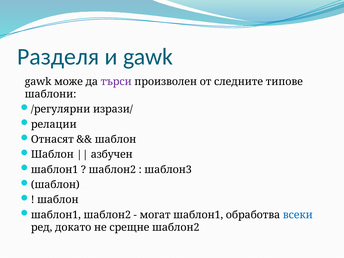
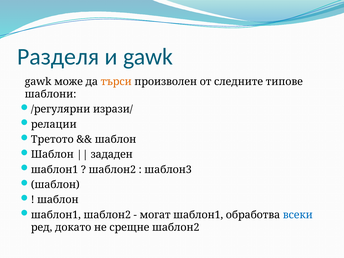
търси colour: purple -> orange (116, 82)
Отнасят: Отнасят -> Третото (52, 139)
азбучен: азбучен -> зададен (112, 155)
